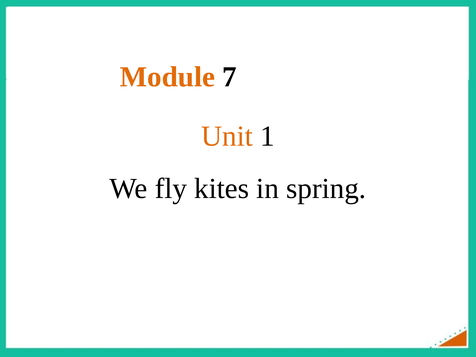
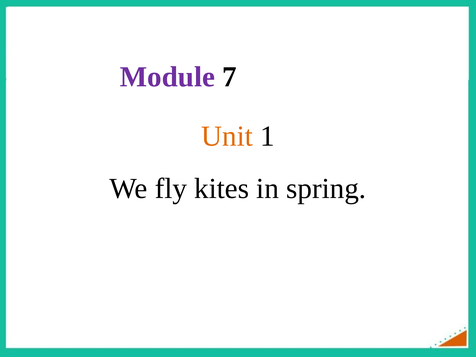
Module colour: orange -> purple (167, 77)
